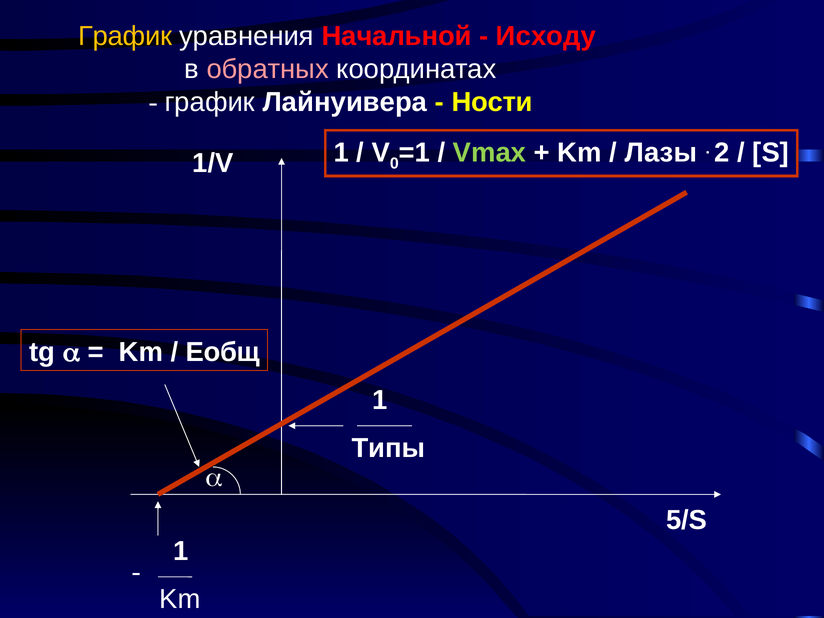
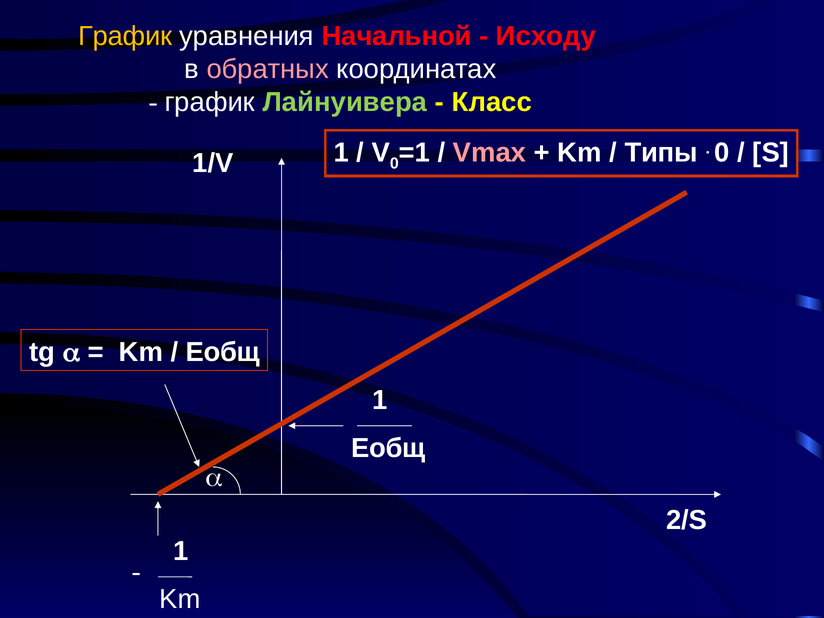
Лайнуивера colour: white -> light green (345, 102)
Ности: Ности -> Класс (492, 102)
Vmax colour: light green -> pink (490, 153)
Лазы: Лазы -> Типы (661, 153)
2: 2 -> 0 (722, 153)
Типы: Типы -> Eобщ (388, 448)
5/S: 5/S -> 2/S (687, 520)
